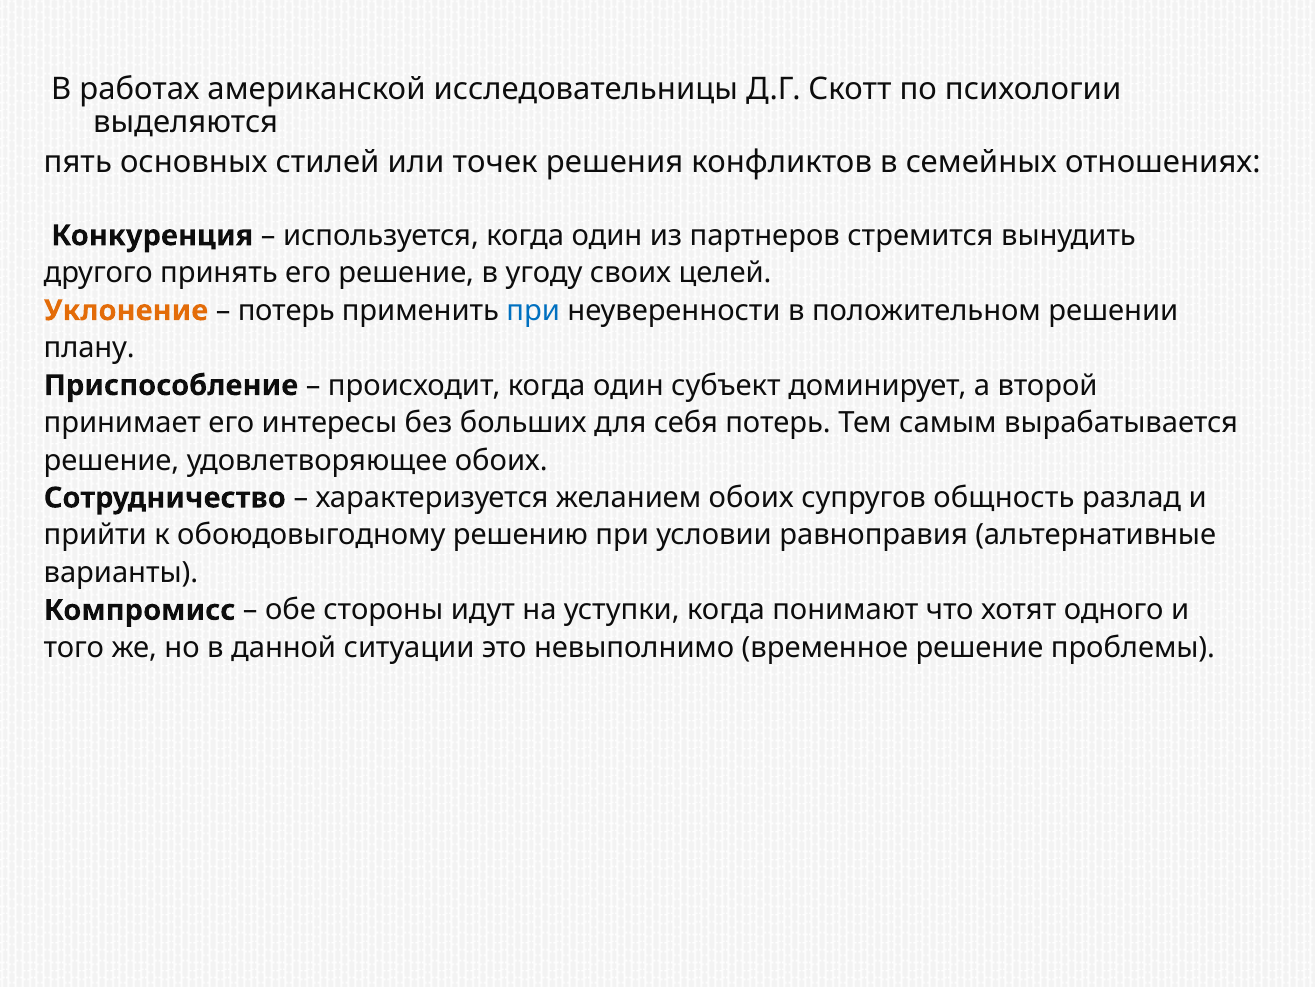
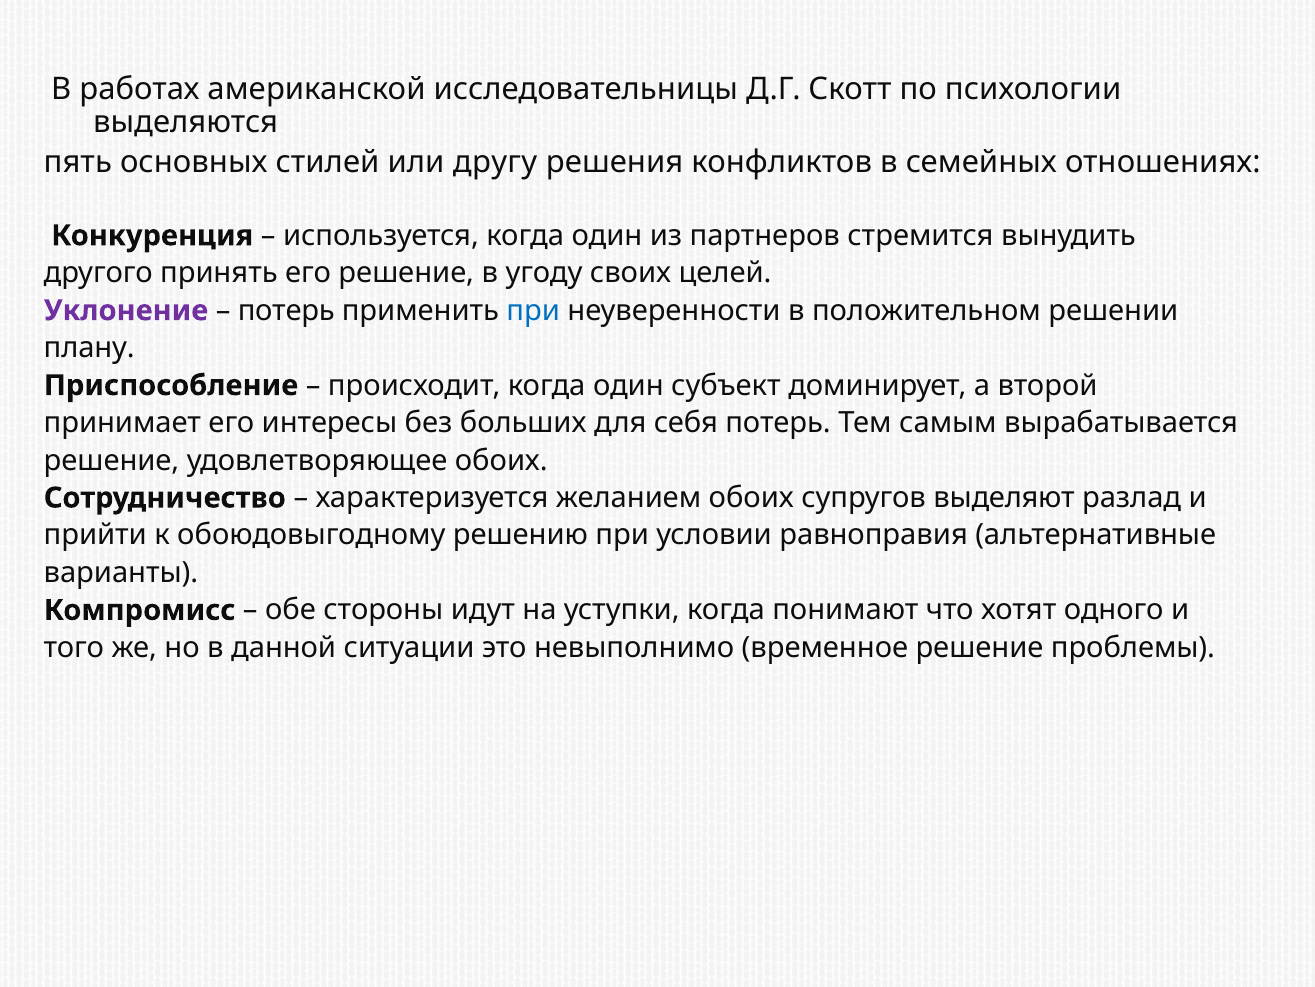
точек: точек -> другу (495, 162)
Уклонение colour: orange -> purple (126, 310)
общность: общность -> выделяют (1004, 498)
